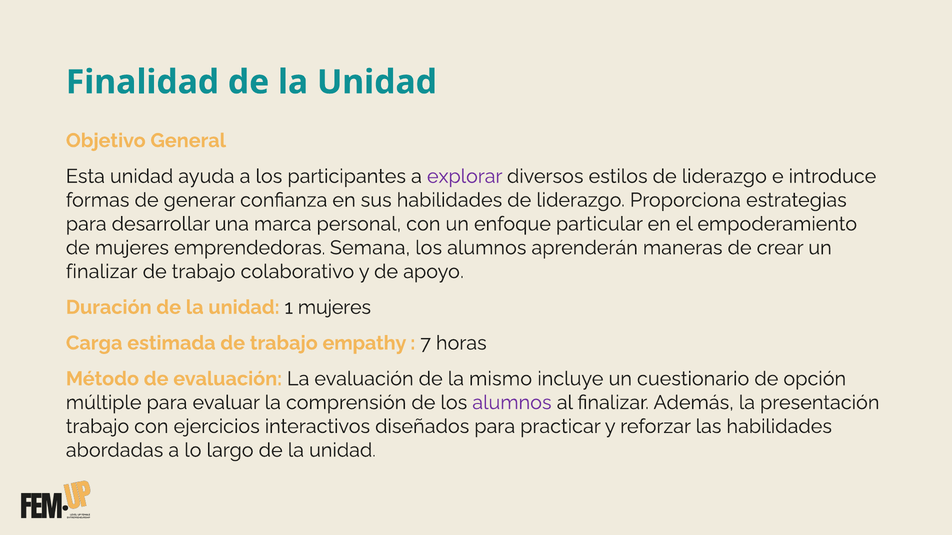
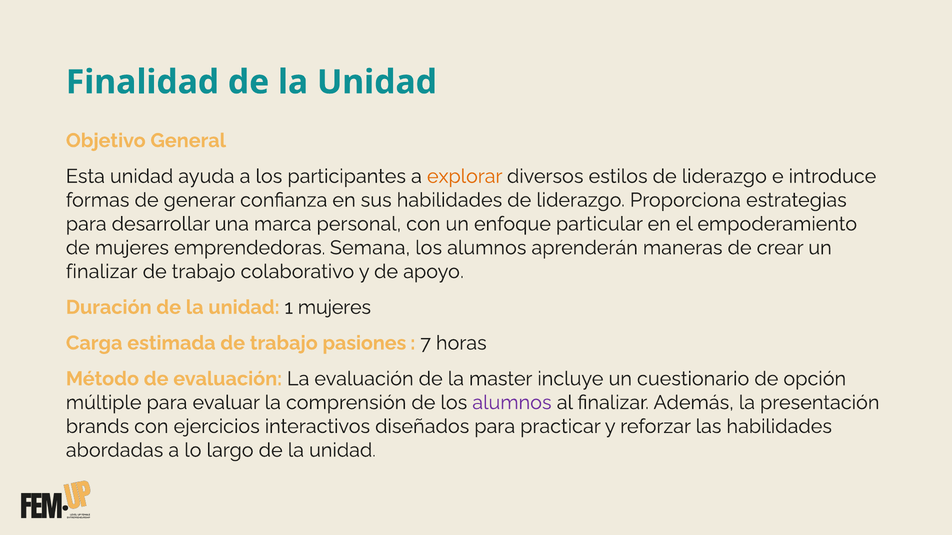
explorar colour: purple -> orange (465, 176)
empathy: empathy -> pasiones (364, 343)
mismo: mismo -> master (501, 379)
trabajo: trabajo -> brands (98, 427)
